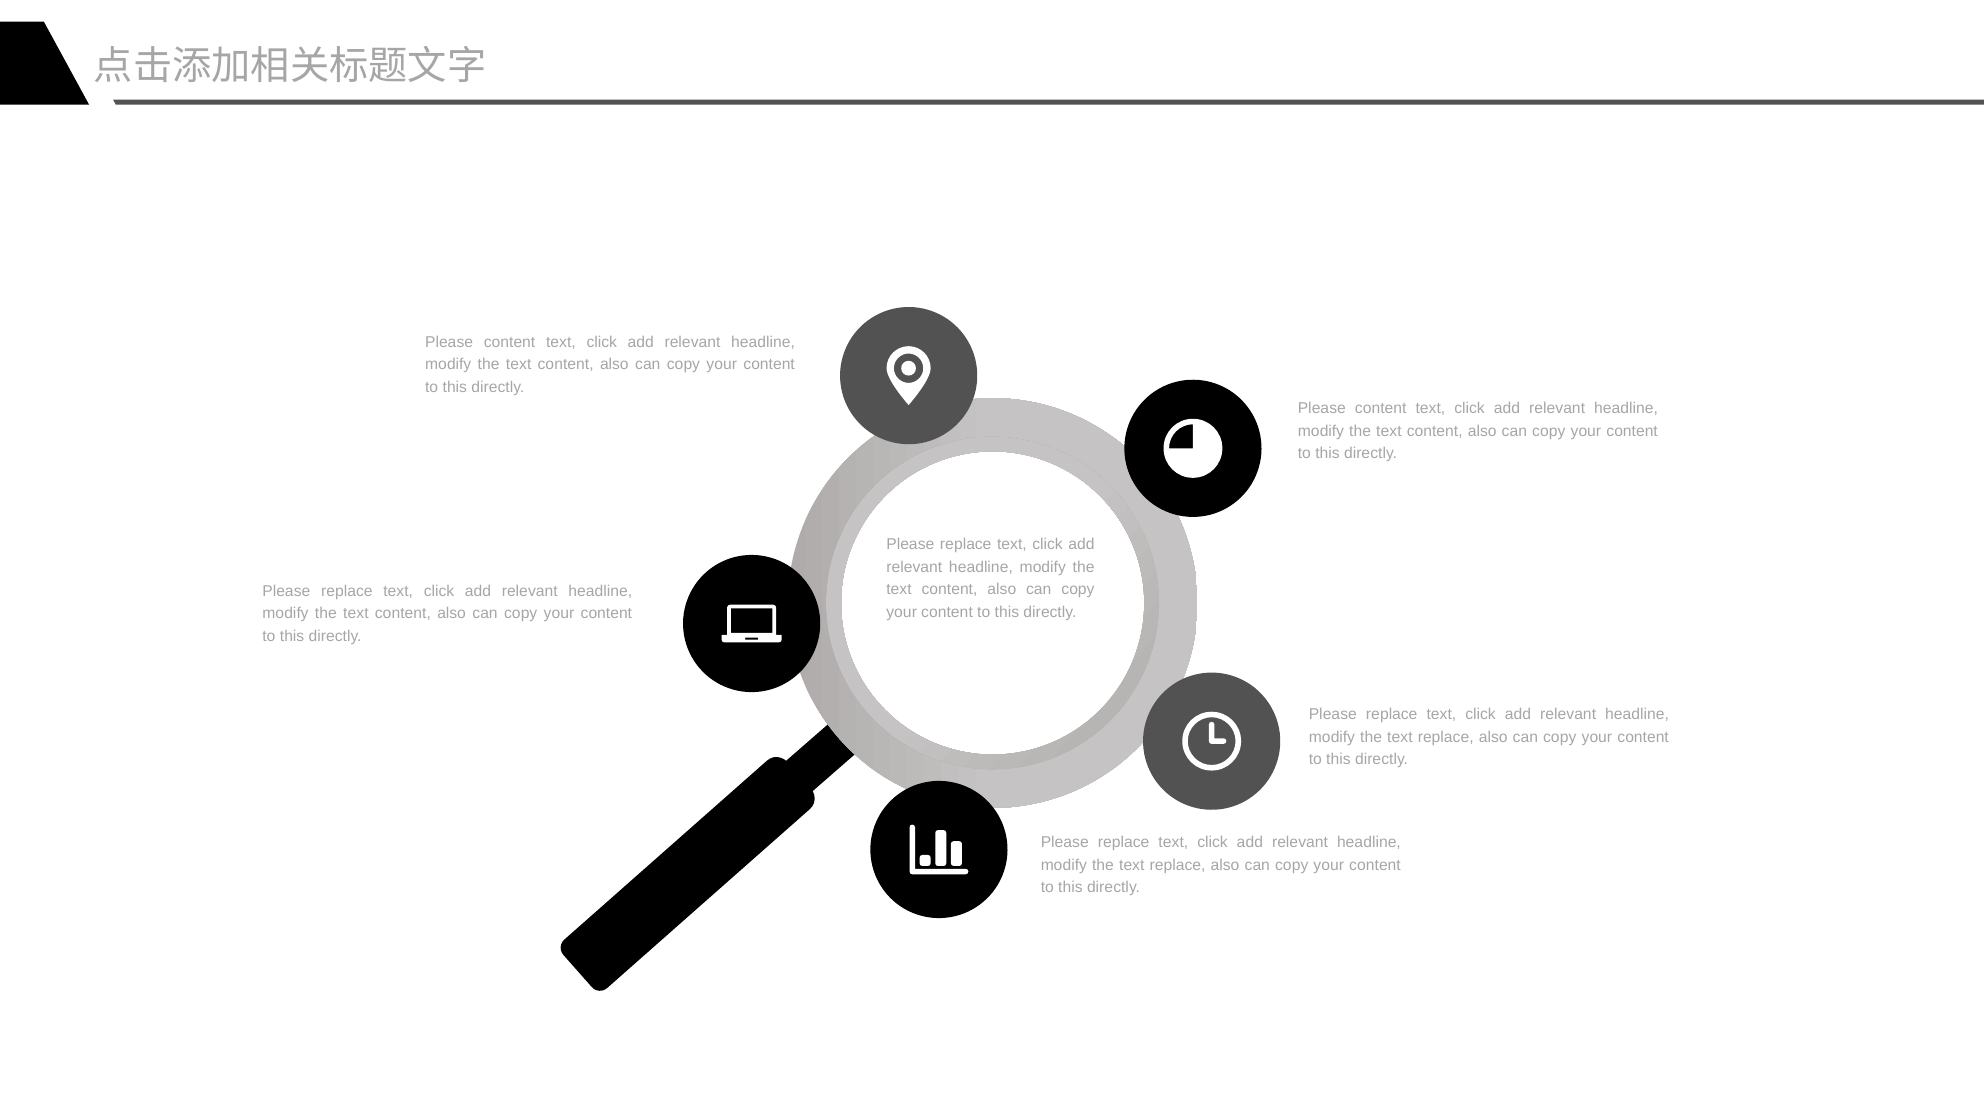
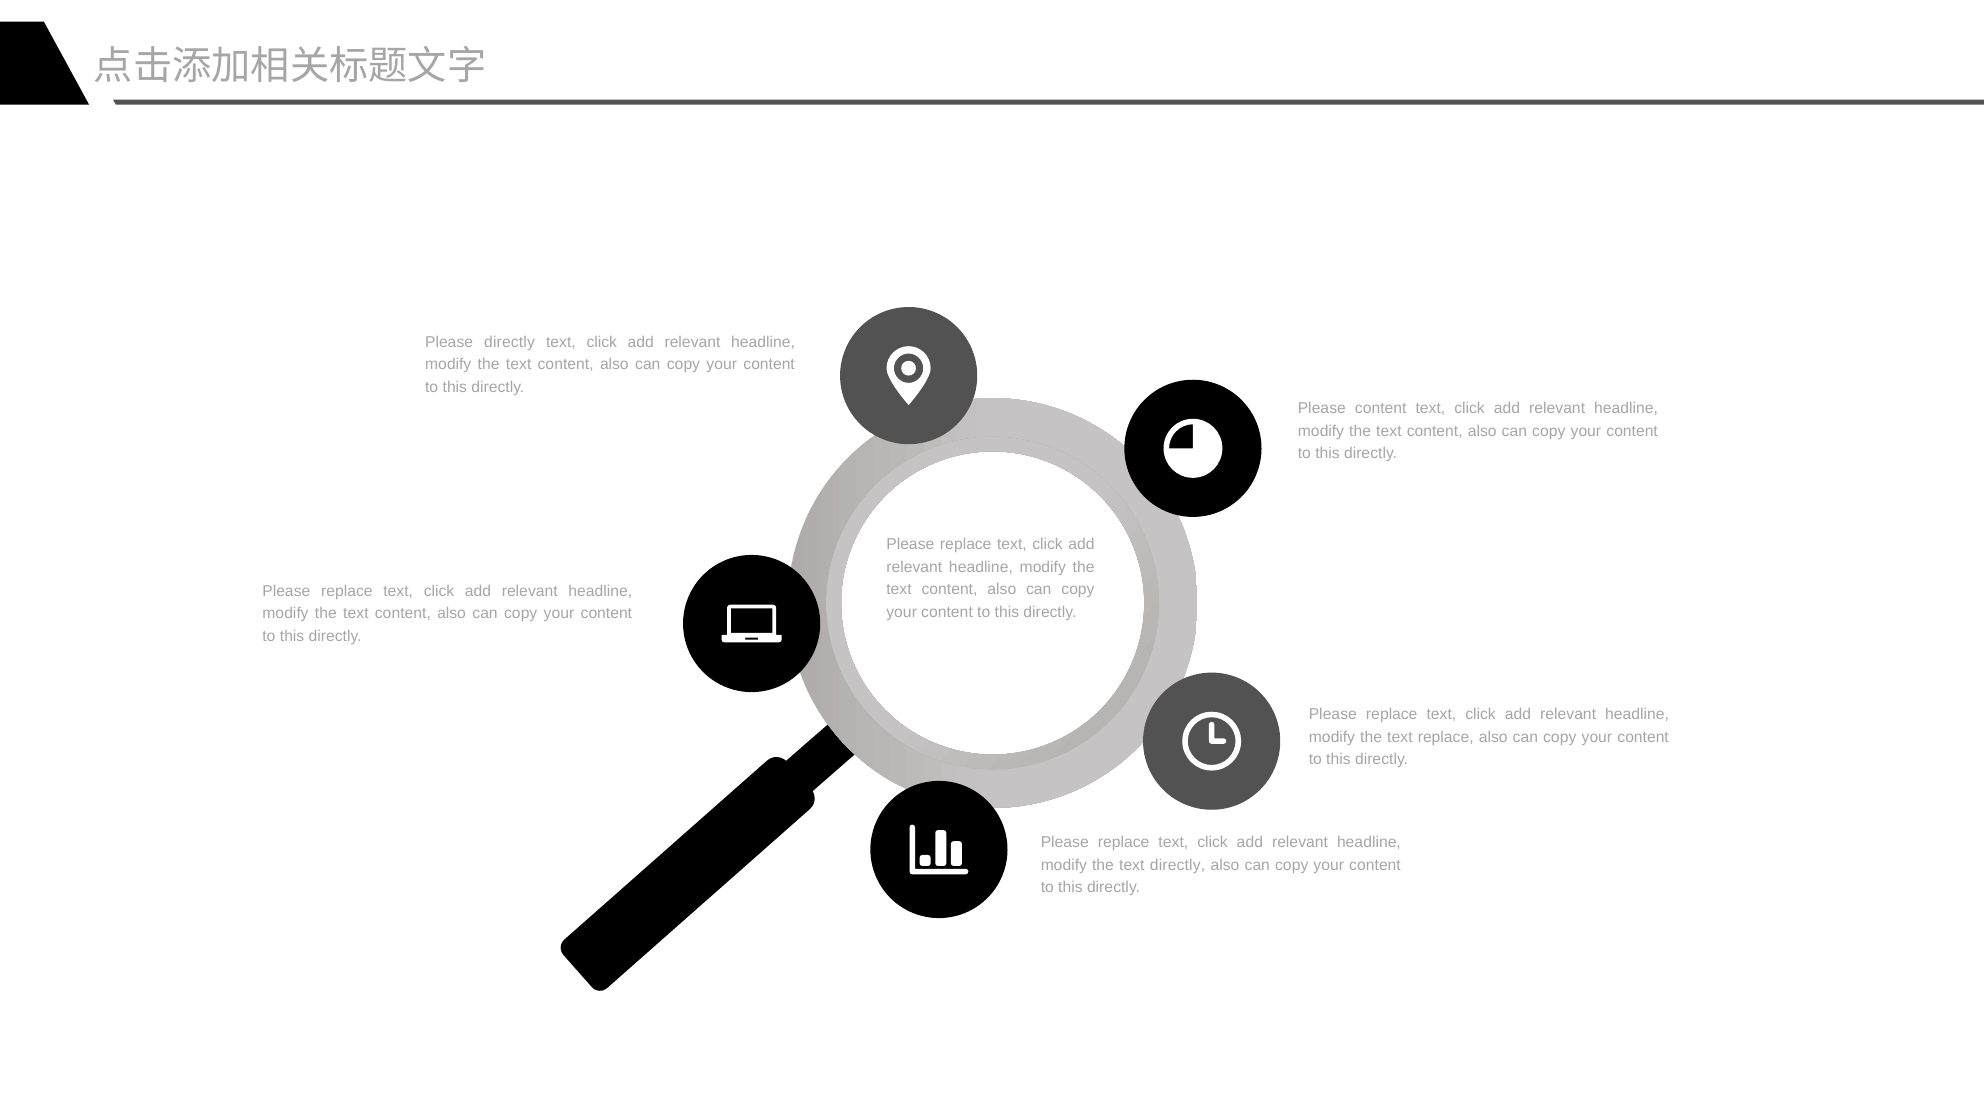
content: content -> directly (510, 342)
replace: replace -> directly (1178, 865)
